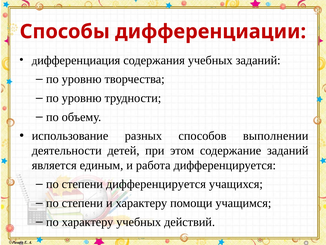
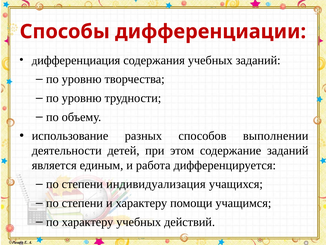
степени дифференцируется: дифференцируется -> индивидуализация (156, 184)
